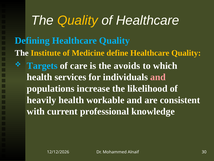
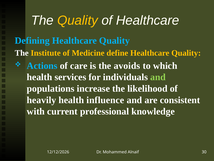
Targets: Targets -> Actions (42, 65)
and colour: pink -> light green (158, 77)
workable: workable -> influence (105, 100)
